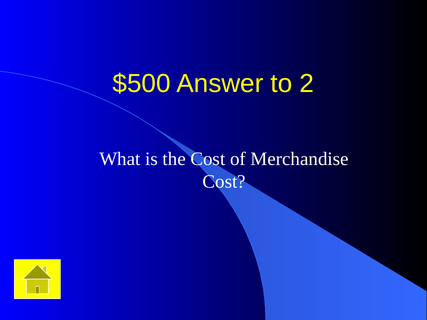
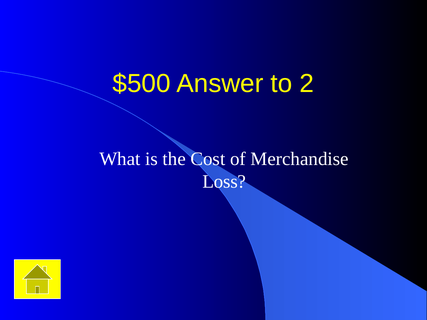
Cost: Cost -> Loss (224, 182)
